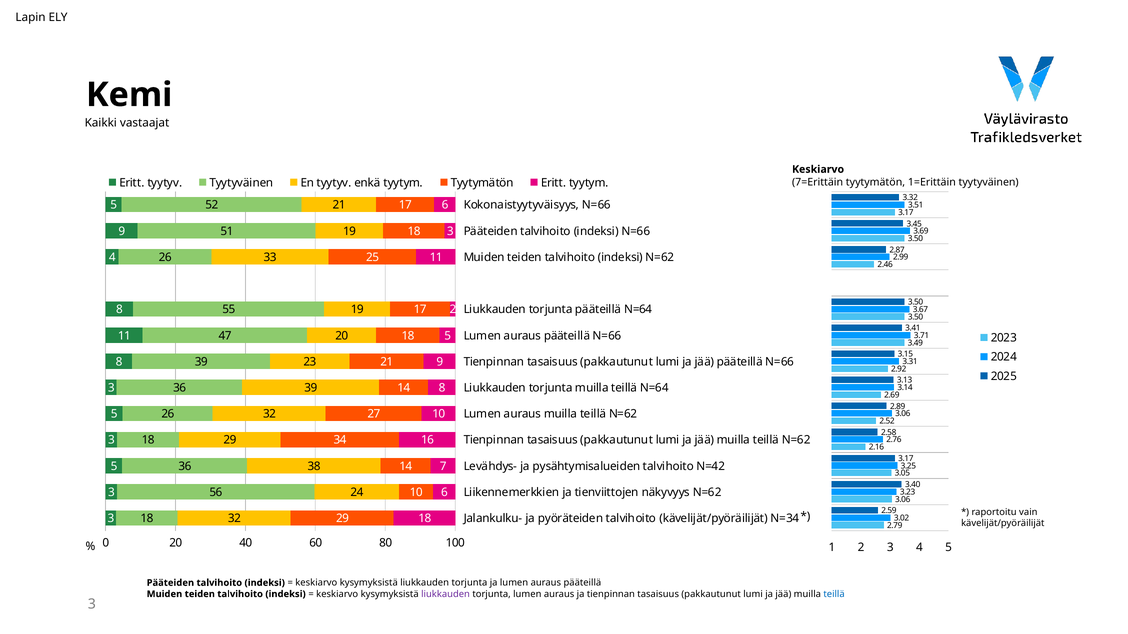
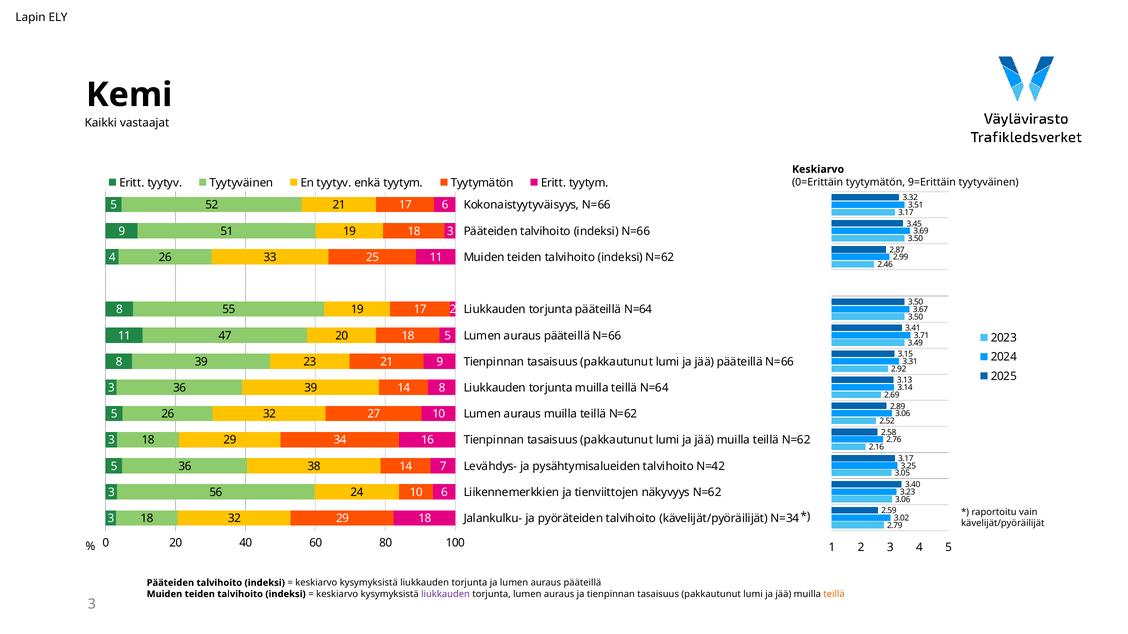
7=Erittäin: 7=Erittäin -> 0=Erittäin (818, 182)
1=Erittäin: 1=Erittäin -> 9=Erittäin (932, 182)
teillä colour: blue -> orange (834, 594)
